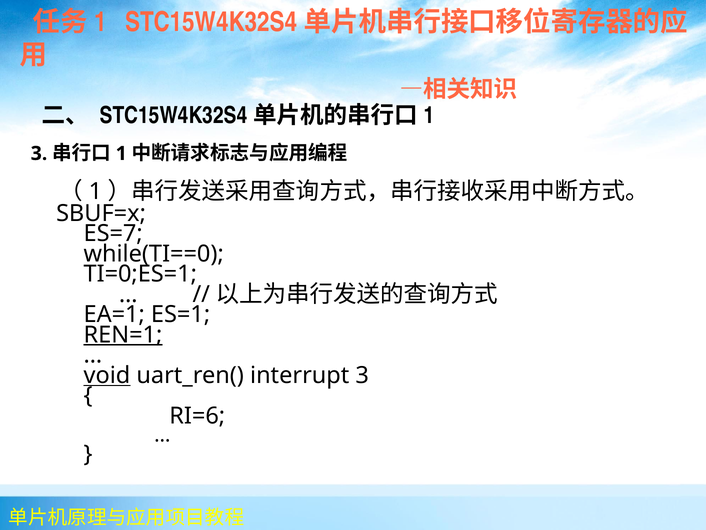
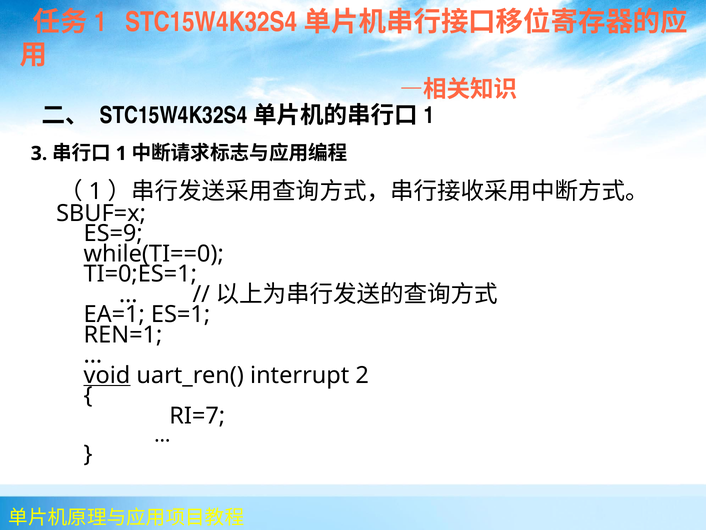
ES=7: ES=7 -> ES=9 (113, 233)
REN=1 underline: present -> none (123, 335)
interrupt 3: 3 -> 2 (362, 375)
RI=6: RI=6 -> RI=7 (197, 415)
